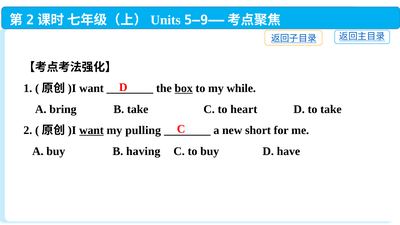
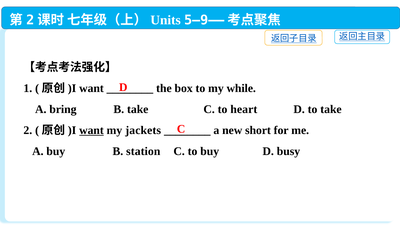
box underline: present -> none (184, 88)
pulling: pulling -> jackets (143, 130)
having: having -> station (143, 151)
have: have -> busy (288, 151)
